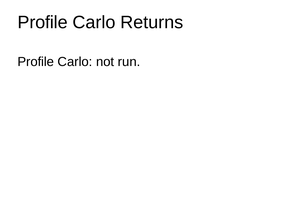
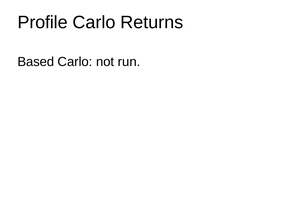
Profile: Profile -> Based (36, 62)
